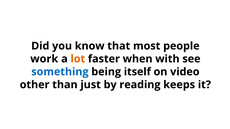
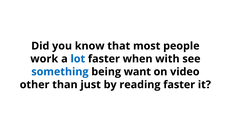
lot colour: orange -> blue (78, 59)
itself: itself -> want (137, 72)
reading keeps: keeps -> faster (179, 85)
